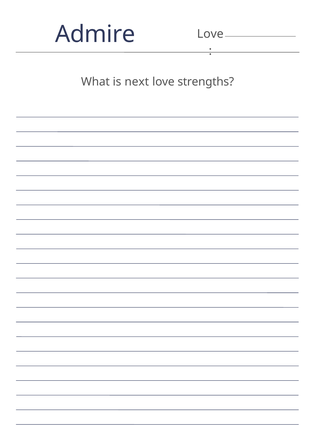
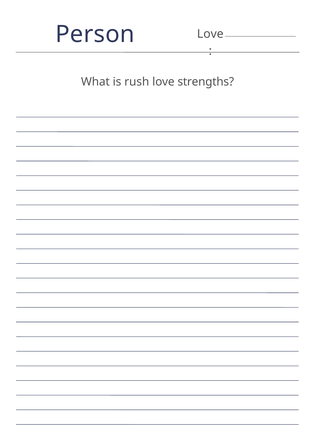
Admire: Admire -> Person (95, 34)
next: next -> rush (137, 82)
